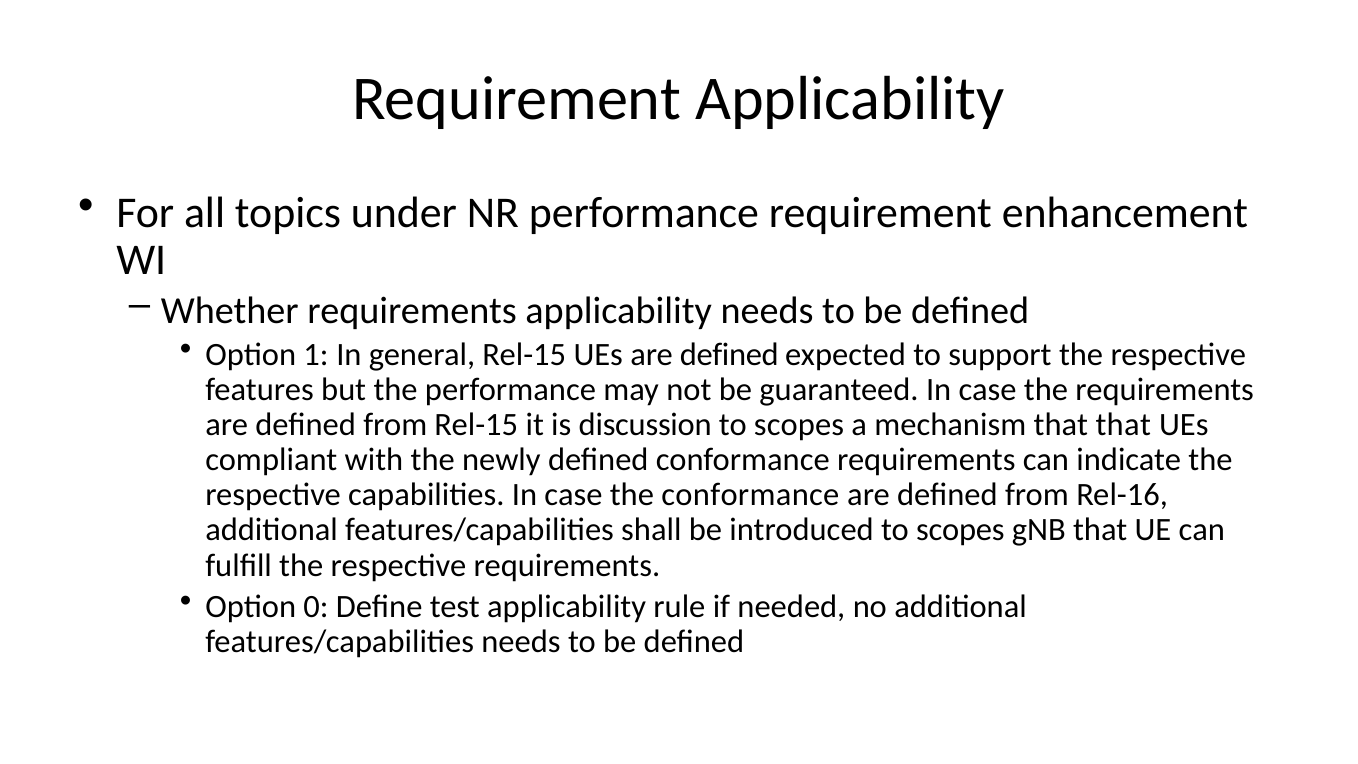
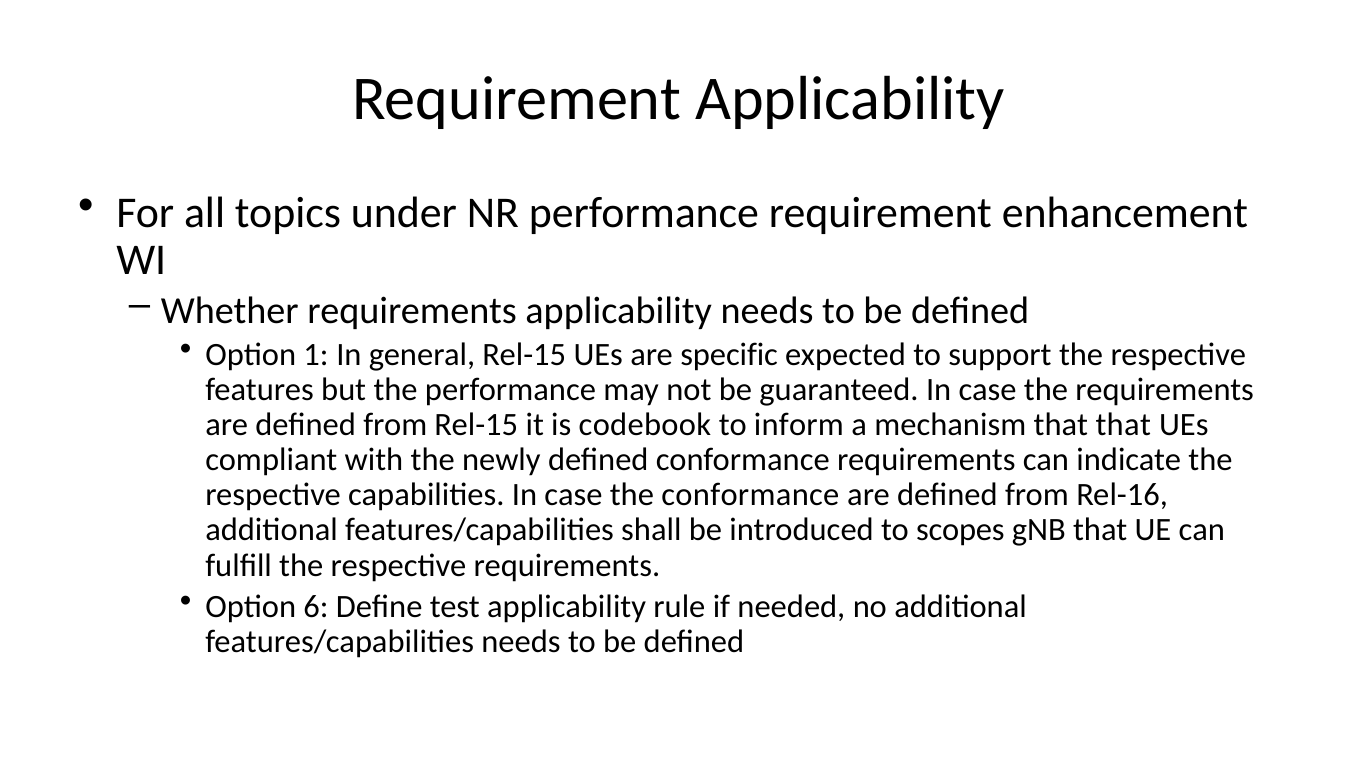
UEs are defined: defined -> specific (729, 354)
discussion: discussion -> codebook (645, 425)
scopes: scopes -> inform (799, 425)
0: 0 -> 6 (316, 606)
